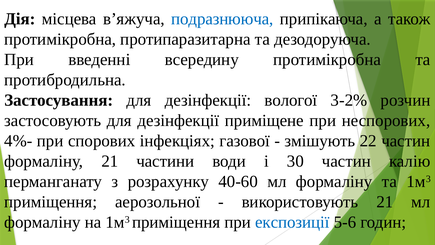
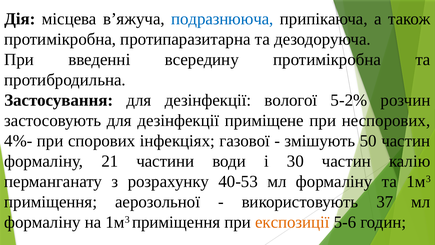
3-2%: 3-2% -> 5-2% (349, 100)
22: 22 -> 50 (368, 141)
40-60: 40-60 -> 40-53 (238, 181)
використовують 21: 21 -> 37 (385, 202)
експозиції colour: blue -> orange (292, 222)
